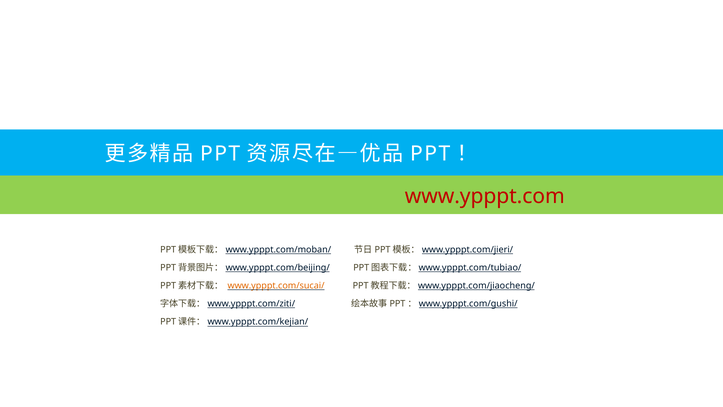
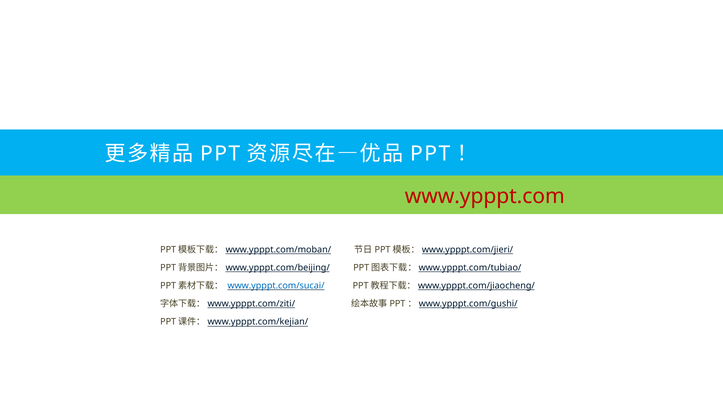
www.ypppt.com/sucai/ colour: orange -> blue (276, 286)
